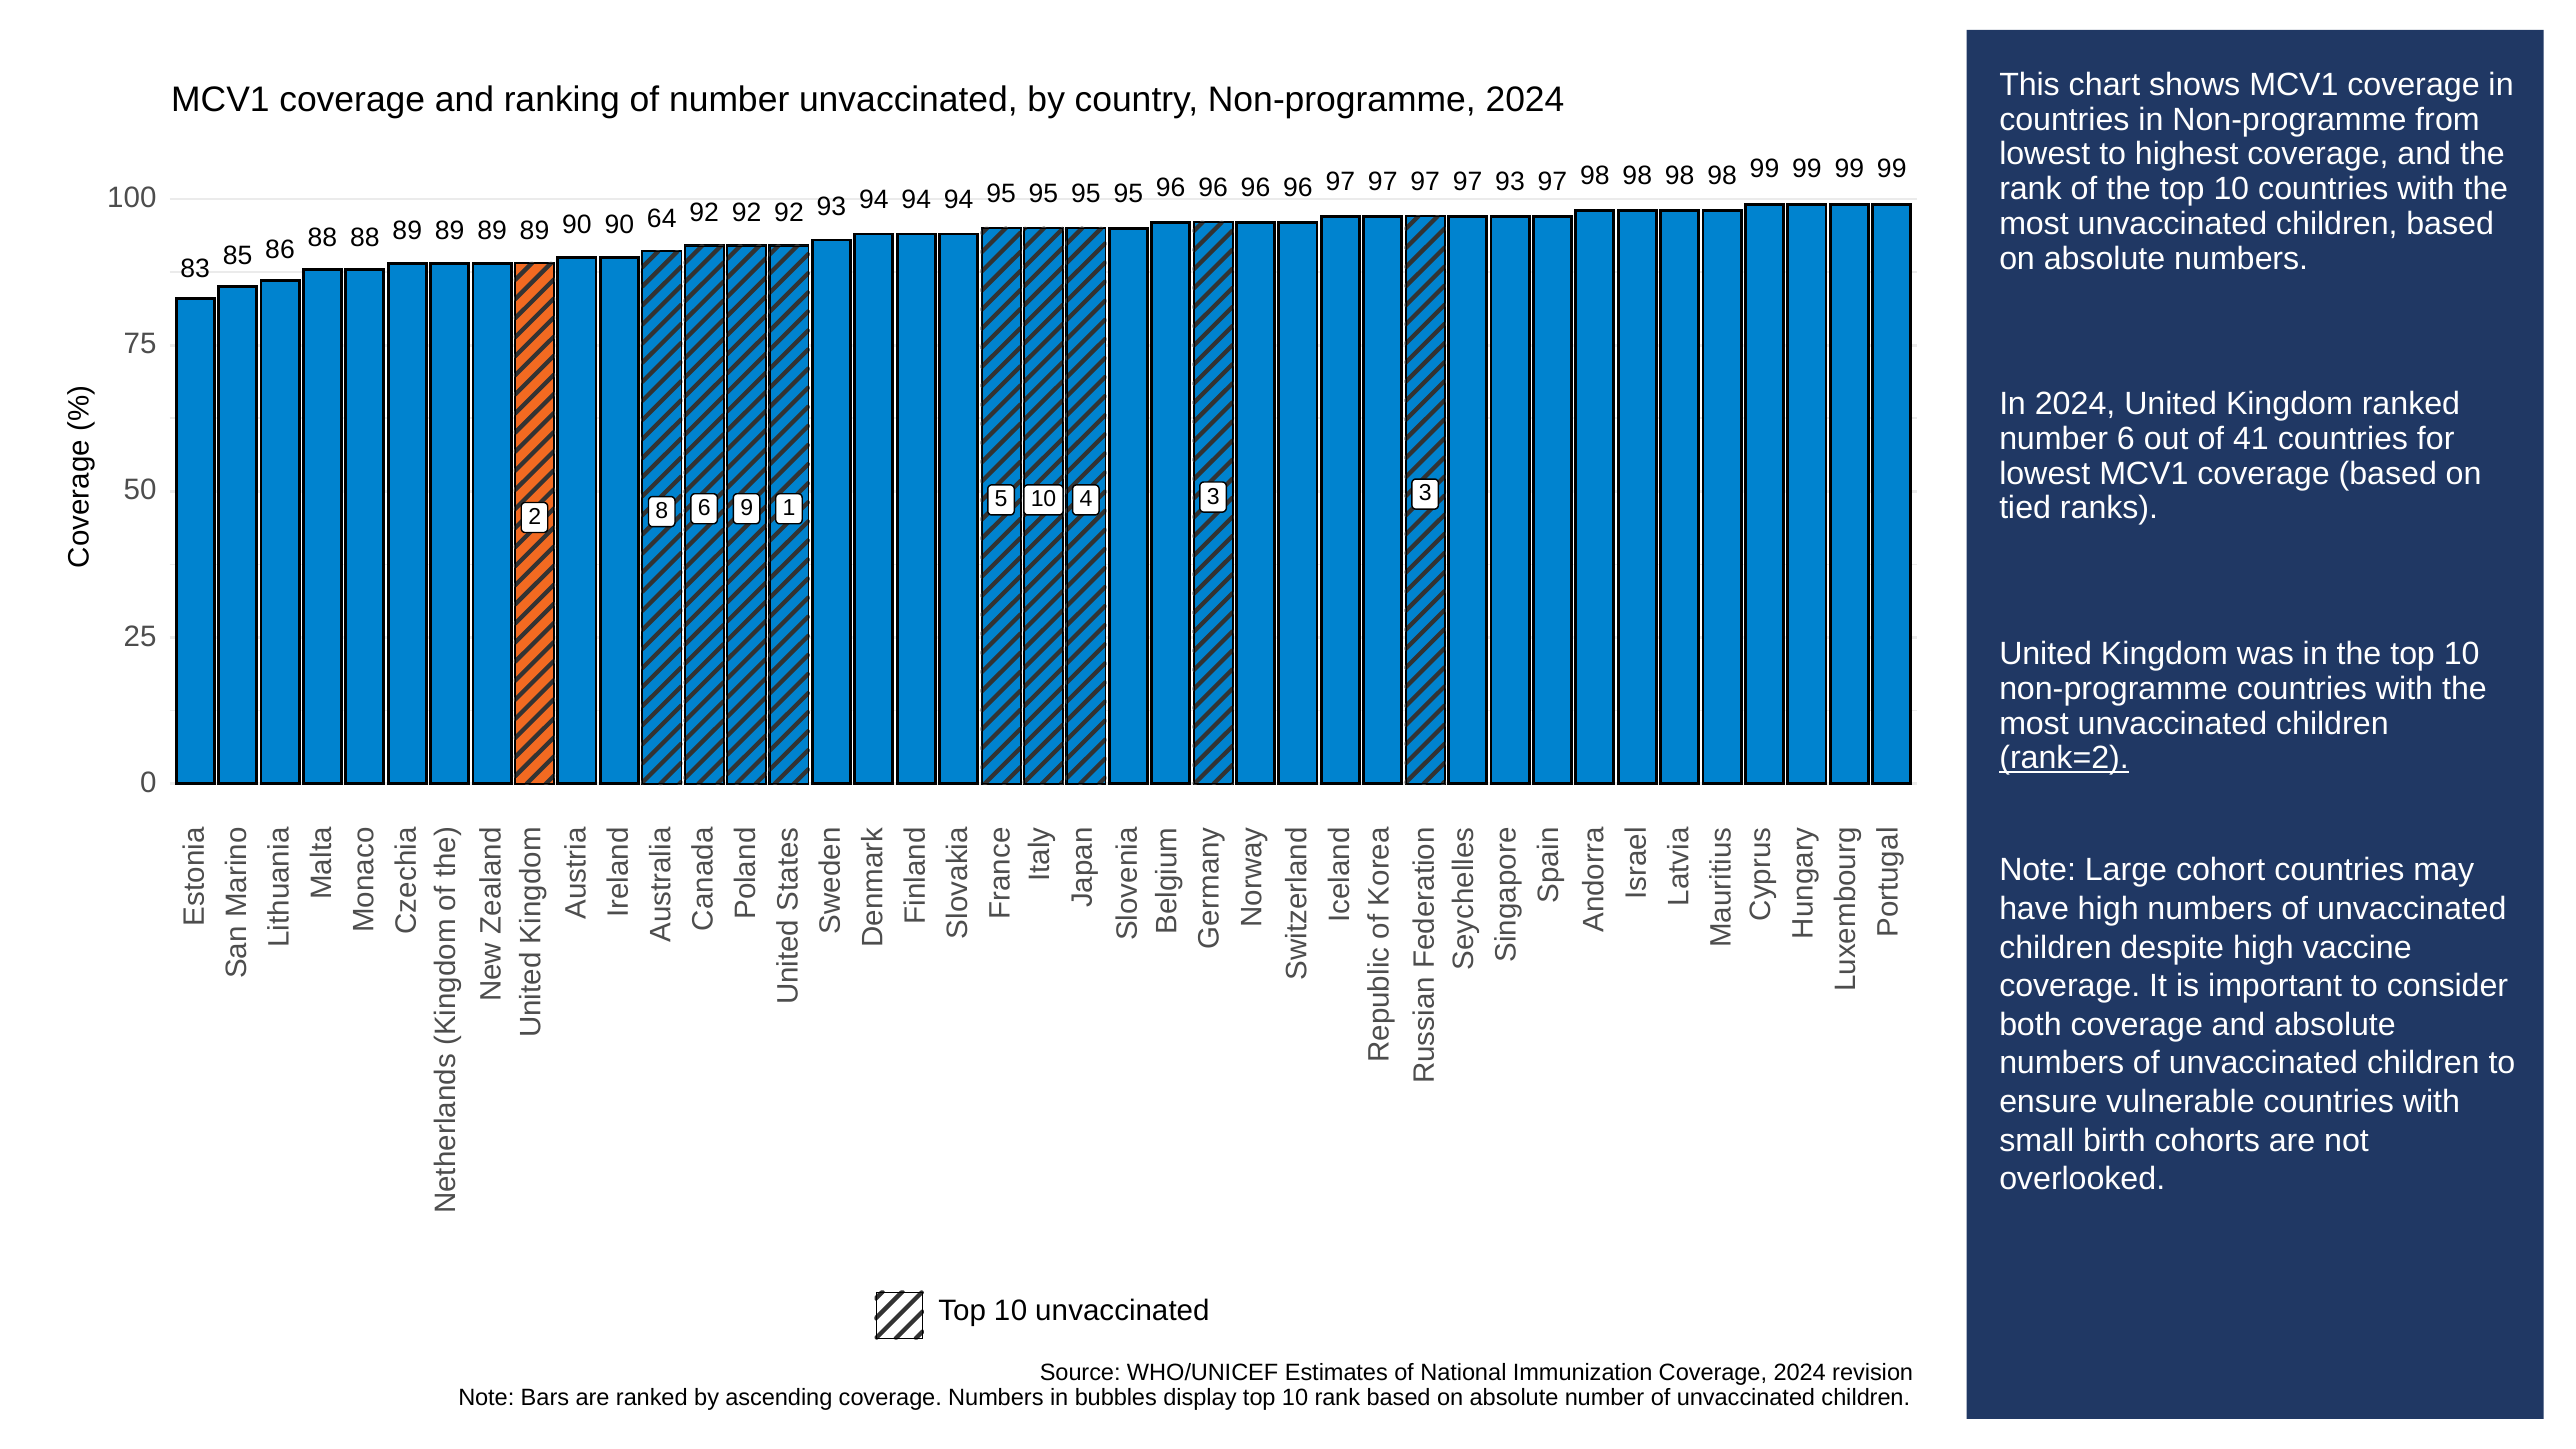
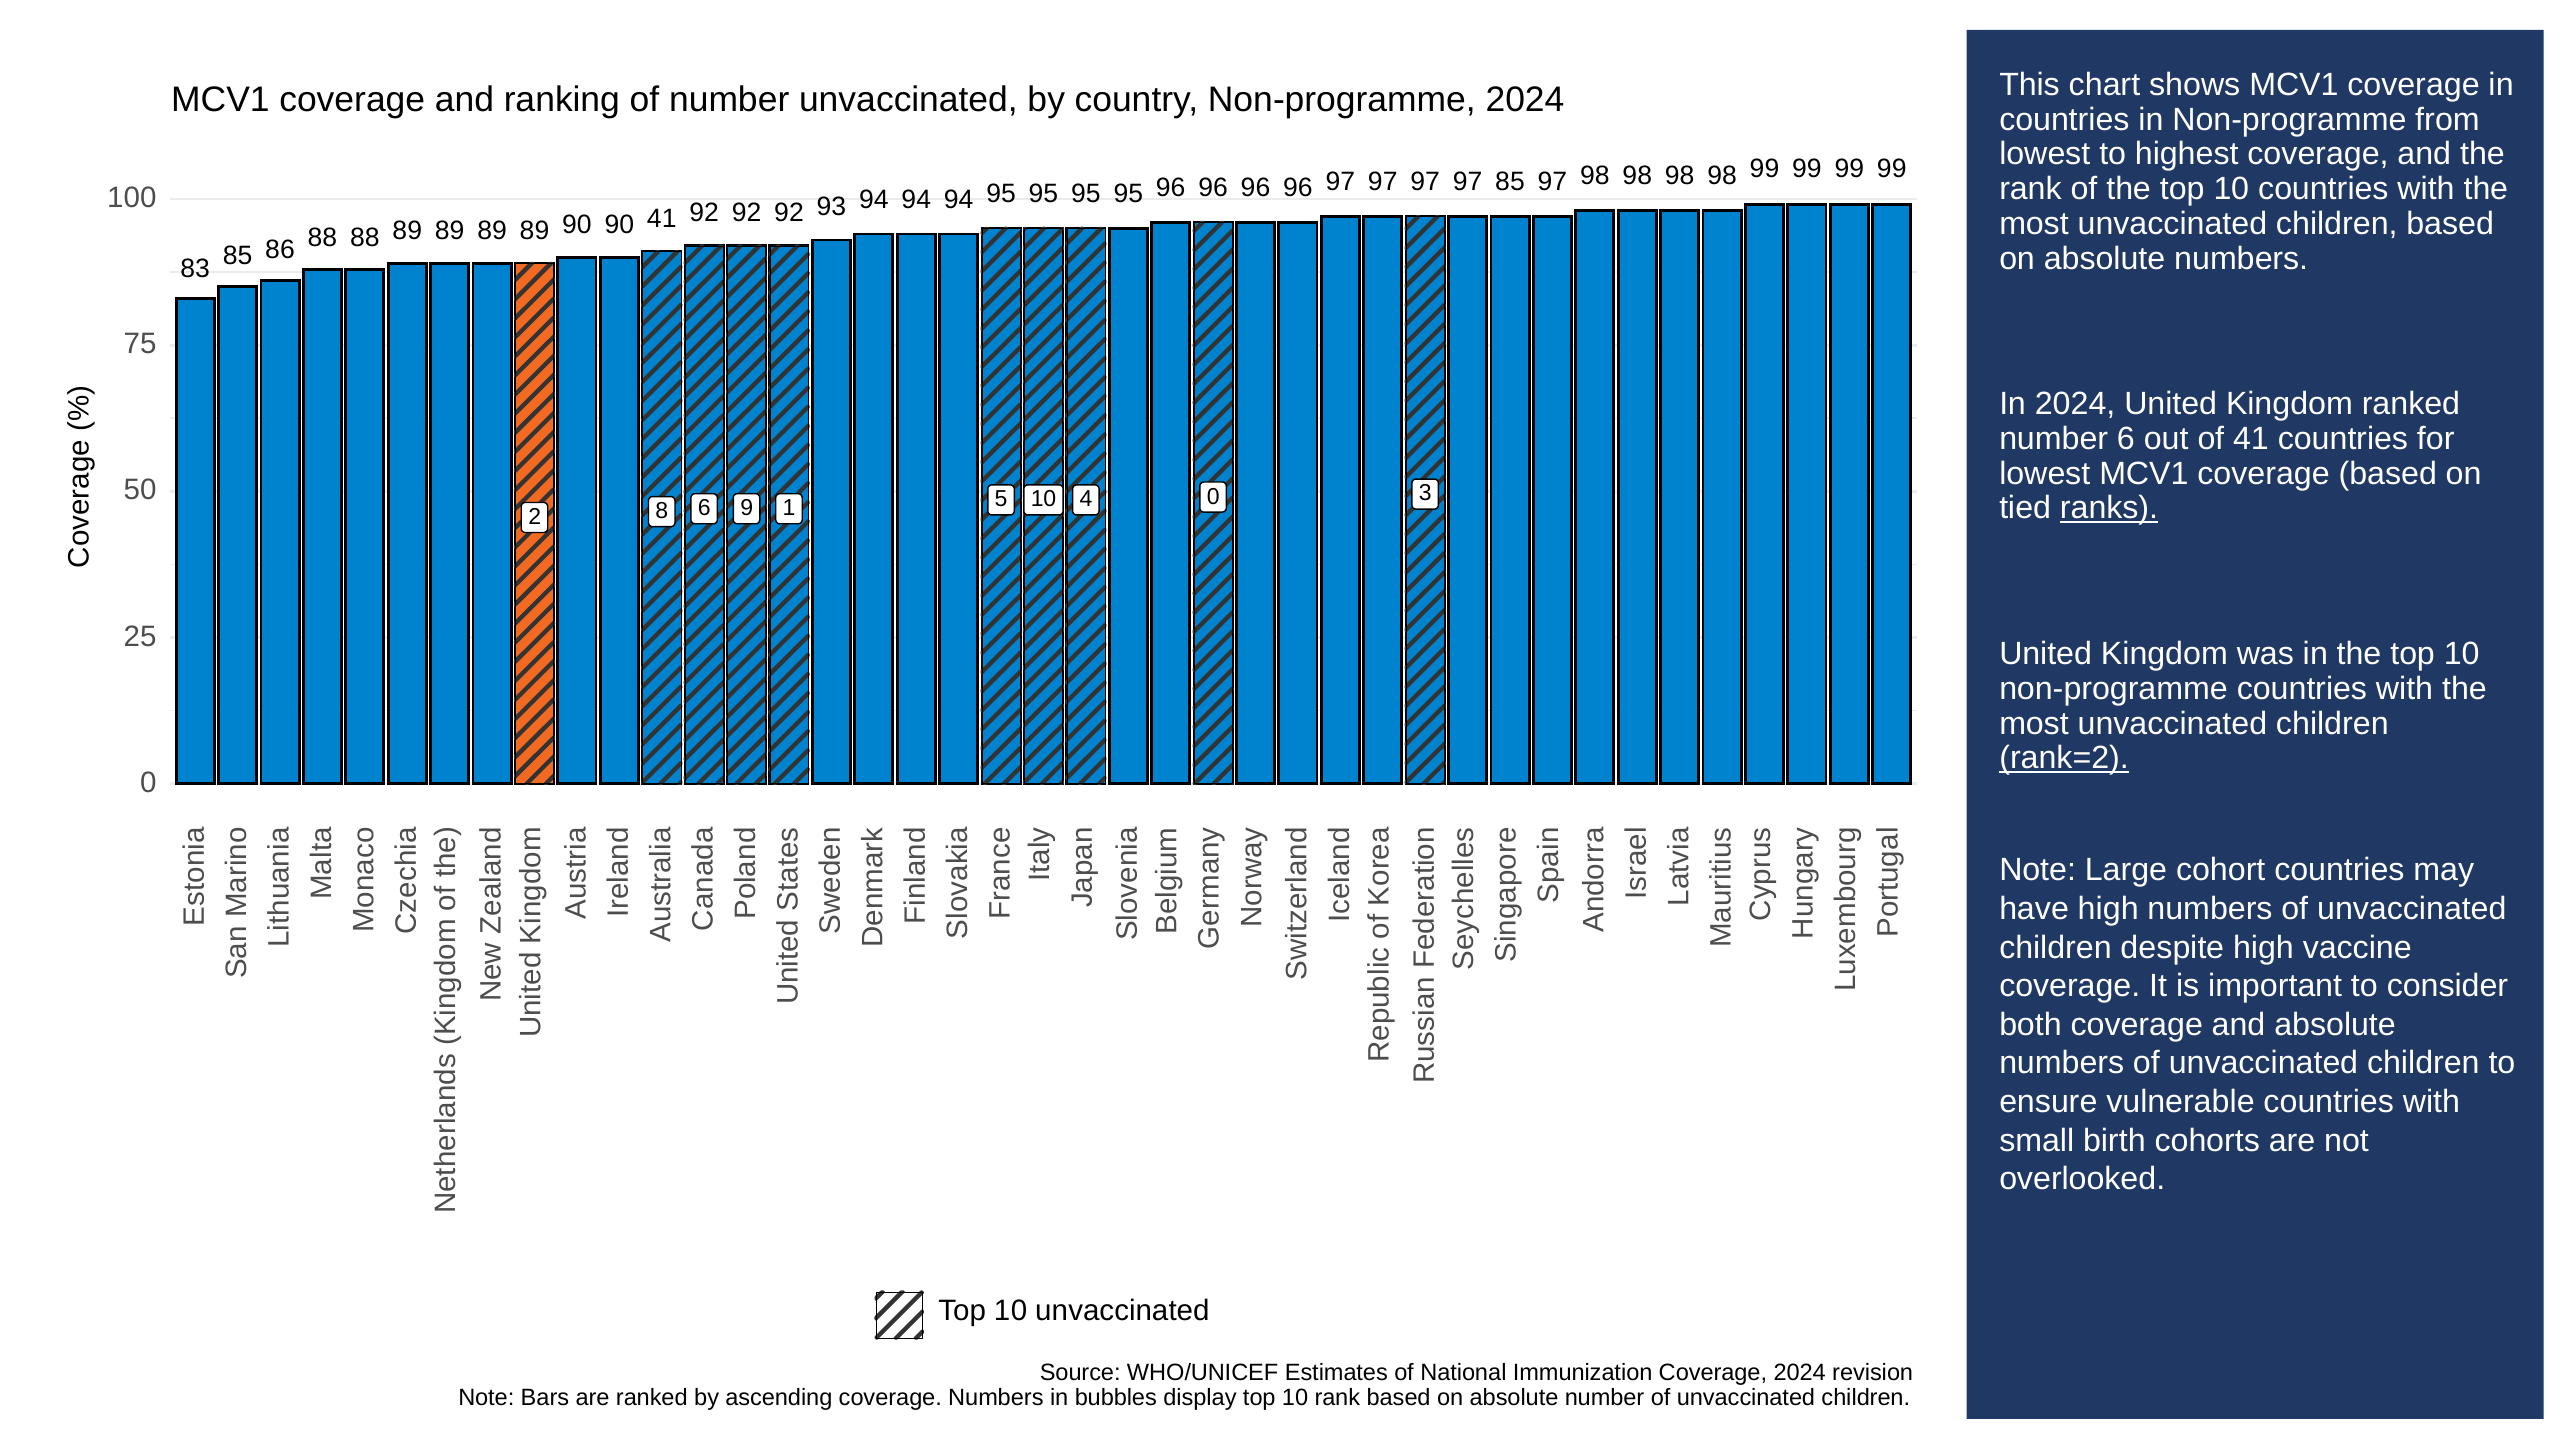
97 93: 93 -> 85 (1510, 182)
90 64: 64 -> 41 (662, 219)
10 3: 3 -> 0 (1213, 497)
ranks underline: none -> present (2109, 508)
